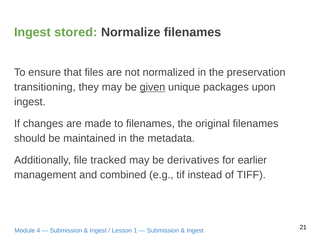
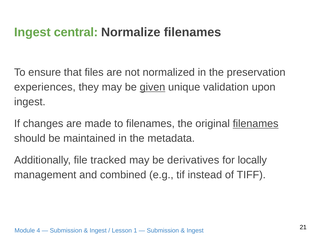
stored: stored -> central (76, 32)
transitioning: transitioning -> experiences (45, 87)
packages: packages -> validation (226, 87)
filenames underline: none -> present (256, 124)
earlier: earlier -> locally (252, 160)
